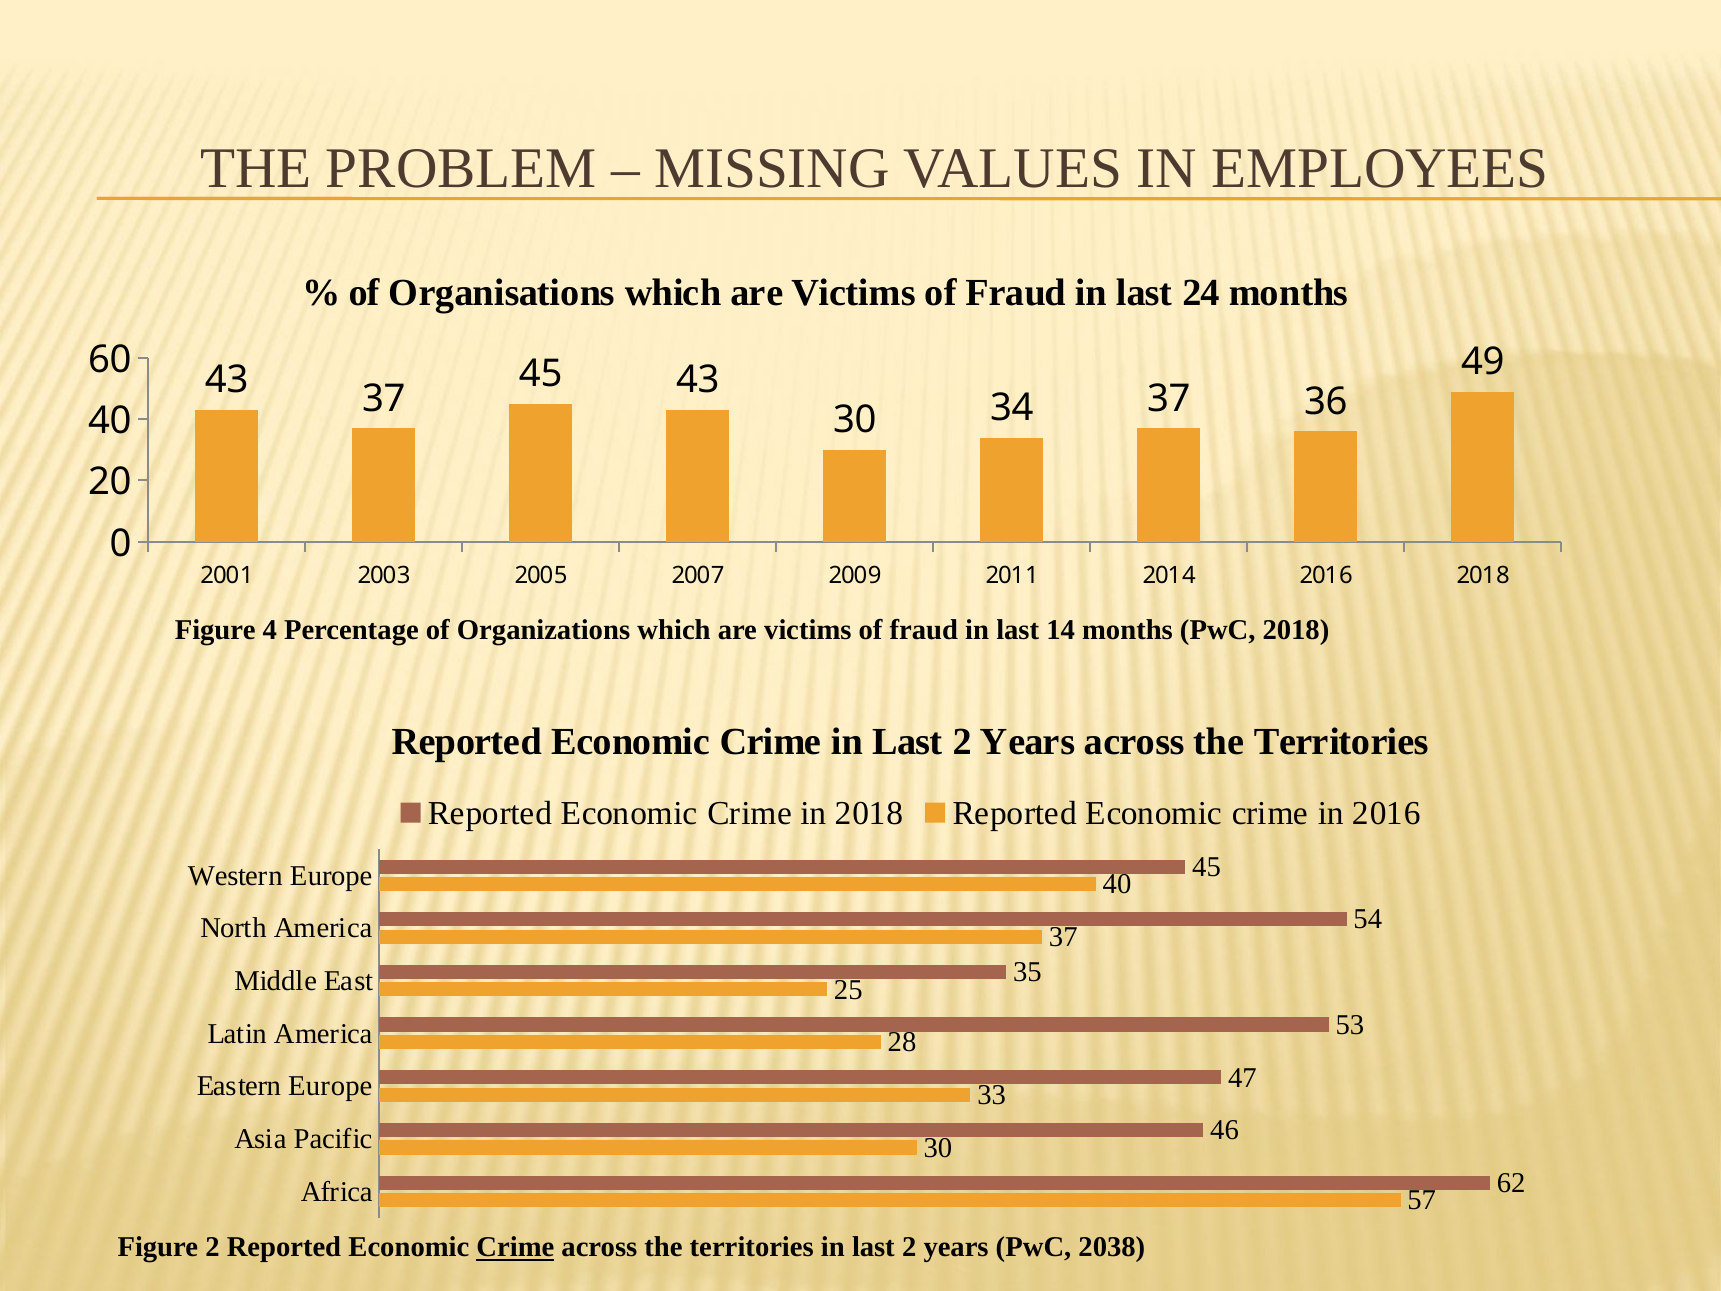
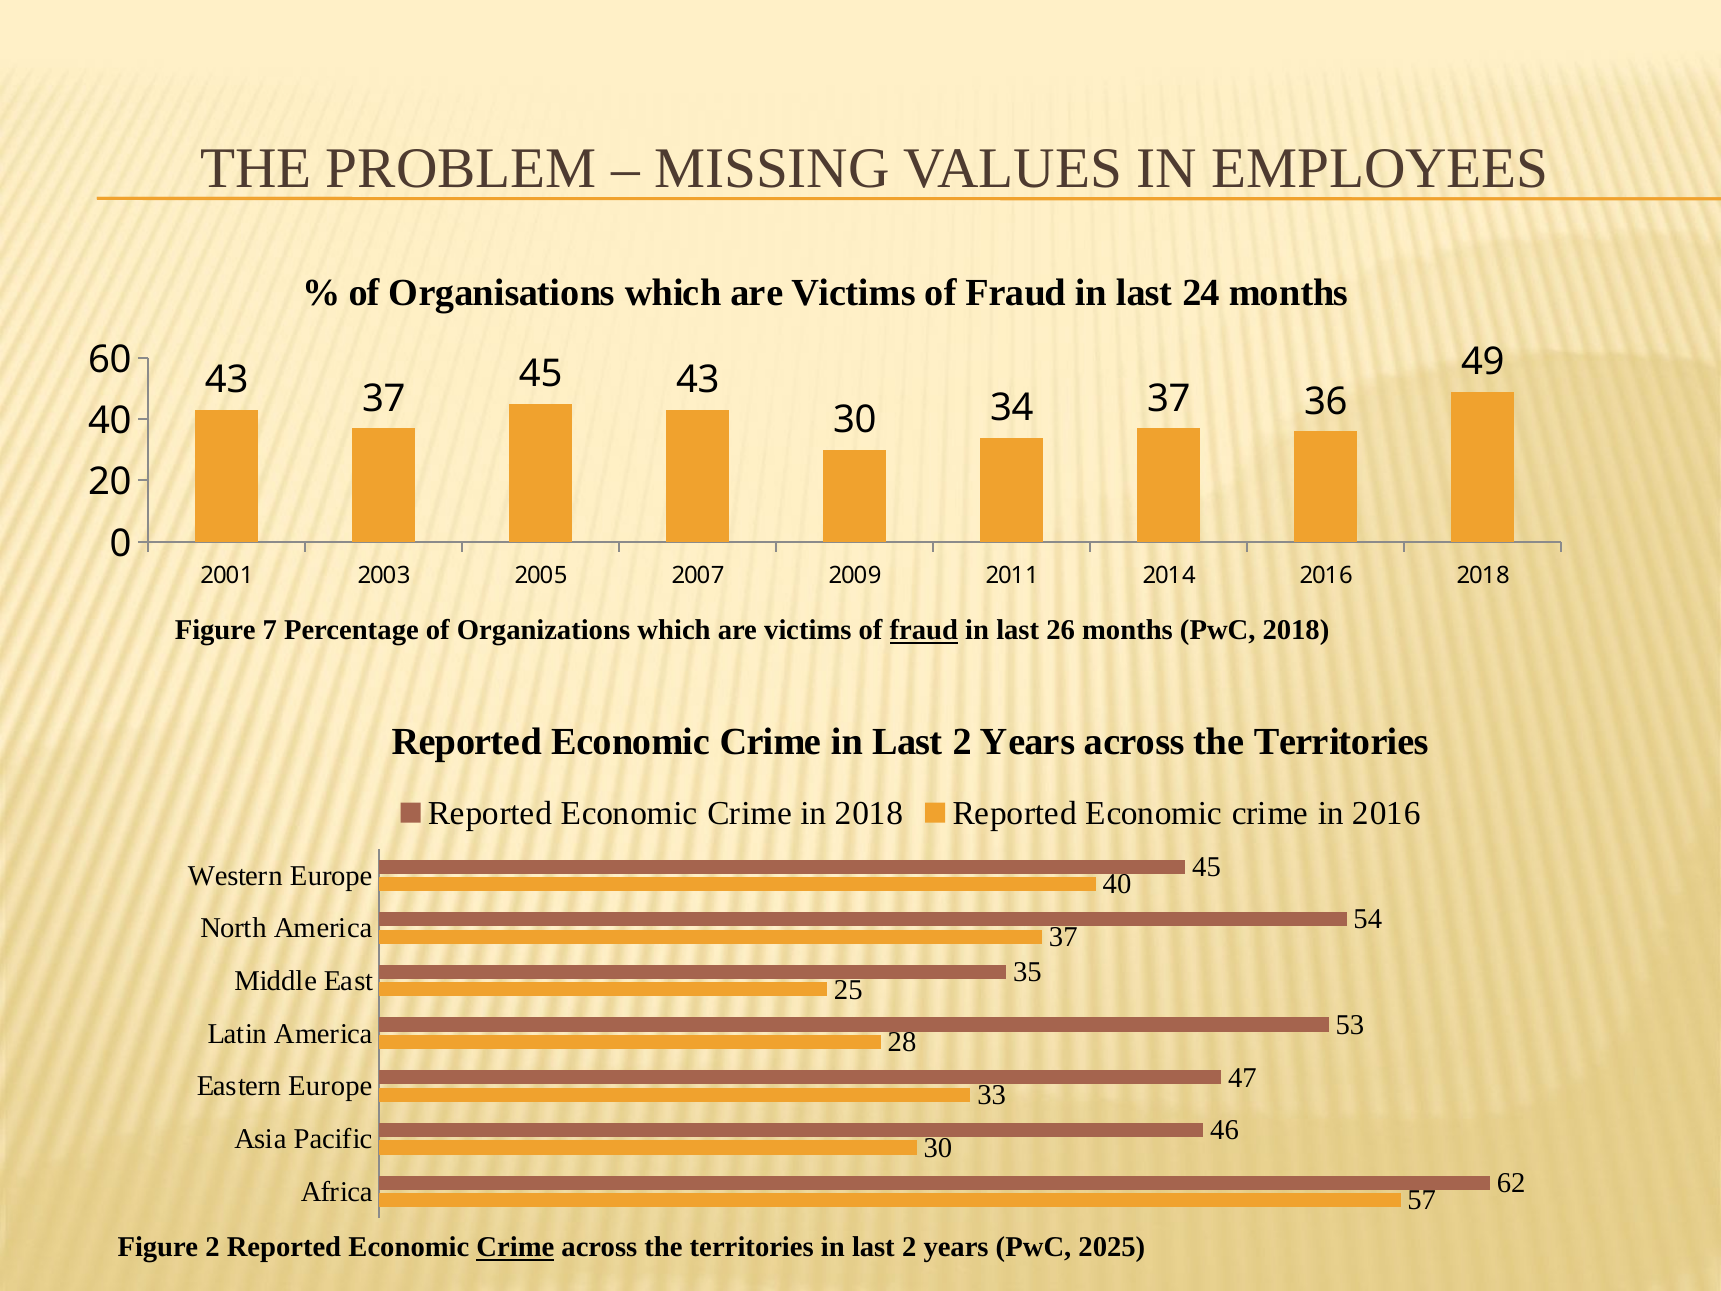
4: 4 -> 7 (270, 630)
fraud underline: none -> present (924, 630)
14: 14 -> 26 (1061, 630)
2038: 2038 -> 2025 (1112, 1247)
